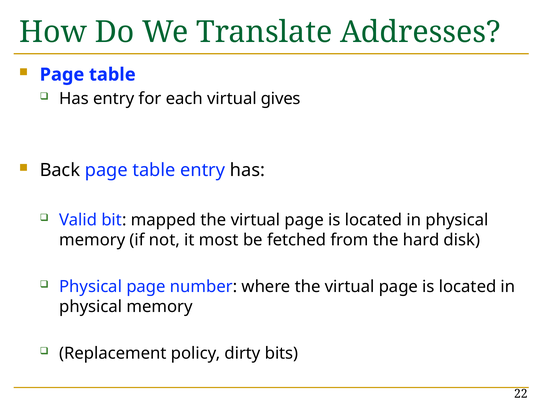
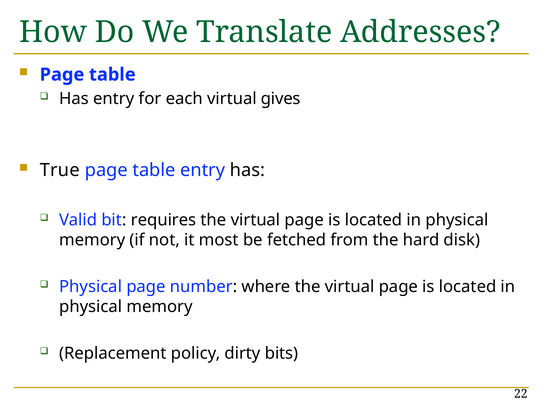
Back: Back -> True (60, 170)
mapped: mapped -> requires (164, 220)
